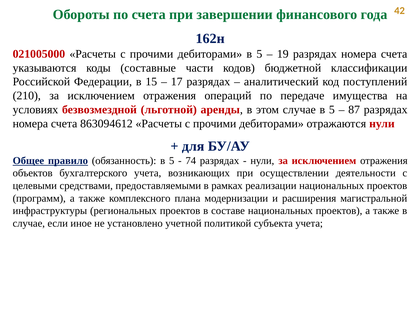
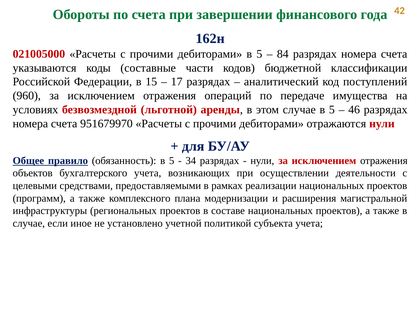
19: 19 -> 84 (283, 54)
210: 210 -> 960 (27, 96)
87: 87 -> 46 (354, 110)
863094612: 863094612 -> 951679970 (106, 124)
74: 74 -> 34 (191, 161)
